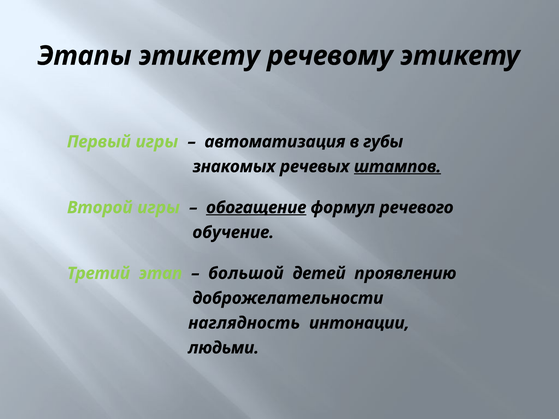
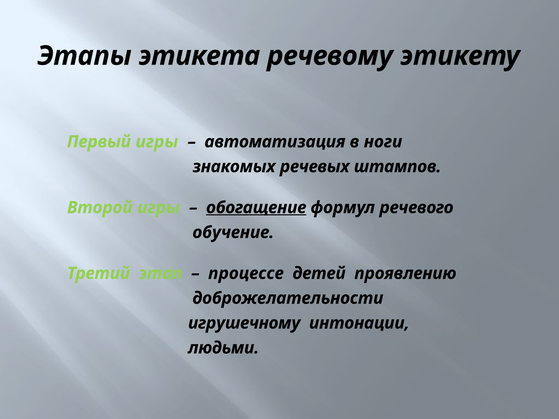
Этапы этикету: этикету -> этикета (199, 56)
губы: губы -> ноги (383, 142)
штампов underline: present -> none (398, 167)
большой: большой -> процессе (246, 273)
наглядность: наглядность -> игрушечному (244, 323)
